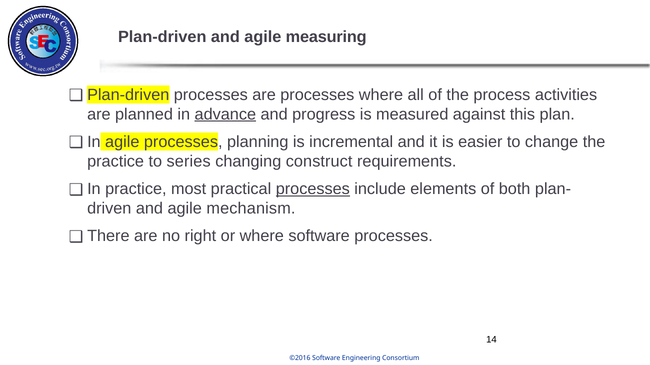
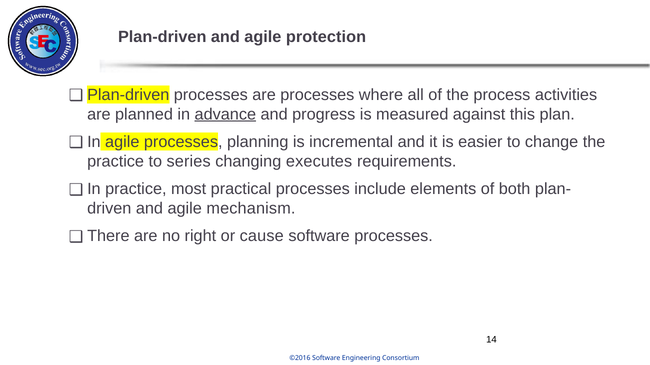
measuring: measuring -> protection (326, 37)
construct: construct -> executes (319, 162)
processes underline: present -> none (313, 189)
or where: where -> cause (262, 236)
